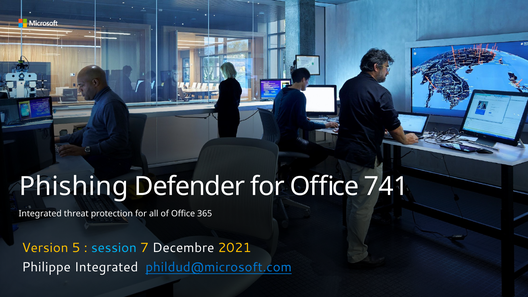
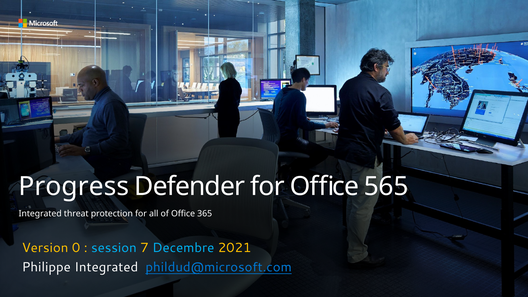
Phishing: Phishing -> Progress (74, 187)
741: 741 -> 565 (386, 187)
5: 5 -> 0 (76, 248)
Decembre colour: white -> light blue (183, 248)
